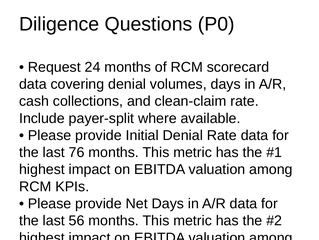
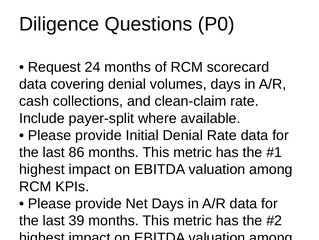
76: 76 -> 86 (77, 152)
56: 56 -> 39 (77, 220)
